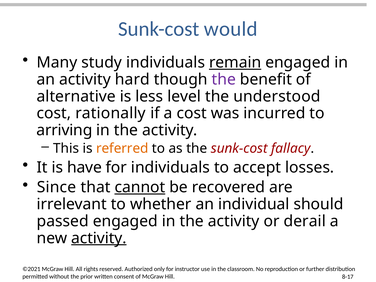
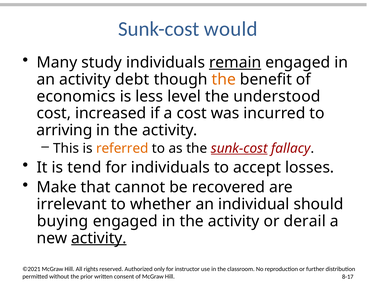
hard: hard -> debt (132, 79)
the colour: purple -> orange (224, 79)
alternative: alternative -> economics (76, 96)
rationally: rationally -> increased (111, 113)
sunk-cost underline: none -> present (239, 148)
have: have -> tend (84, 167)
Since: Since -> Make (57, 187)
cannot underline: present -> none (140, 187)
passed: passed -> buying (63, 221)
